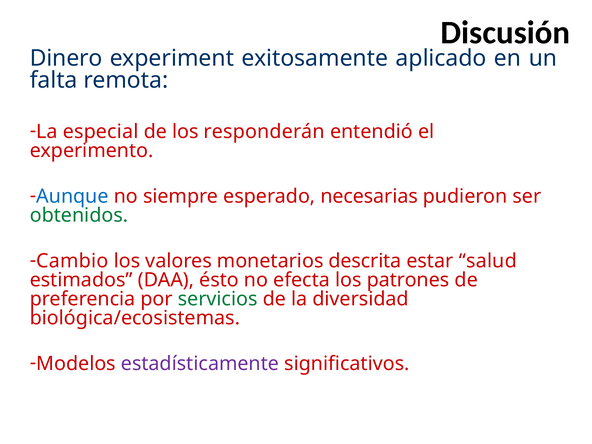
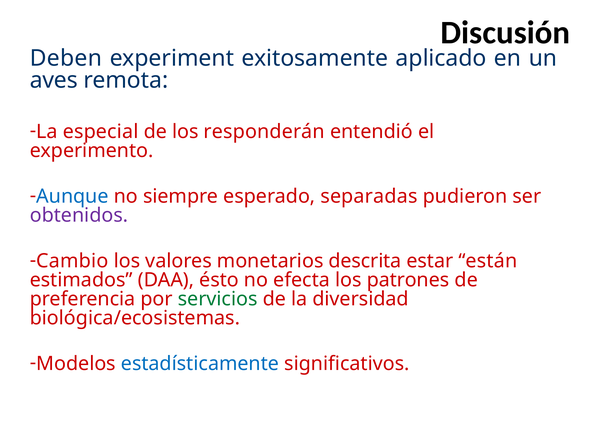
Dinero: Dinero -> Deben (66, 58)
falta: falta -> aves (54, 80)
necesarias: necesarias -> separadas (369, 196)
obtenidos colour: green -> purple (79, 215)
salud: salud -> están (488, 261)
estadísticamente colour: purple -> blue (200, 364)
